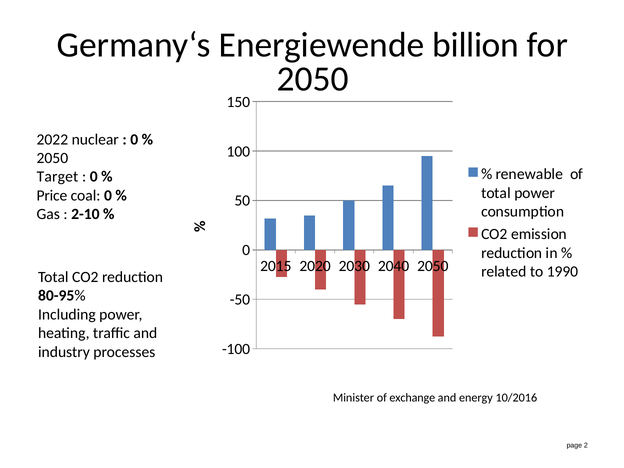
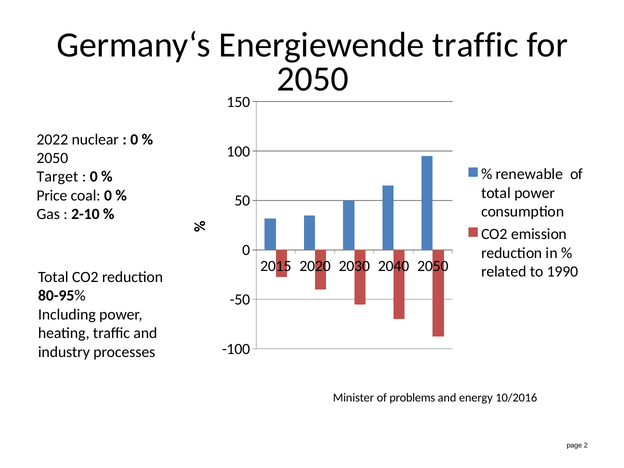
Energiewende billion: billion -> traffic (476, 45)
exchange: exchange -> problems (412, 398)
